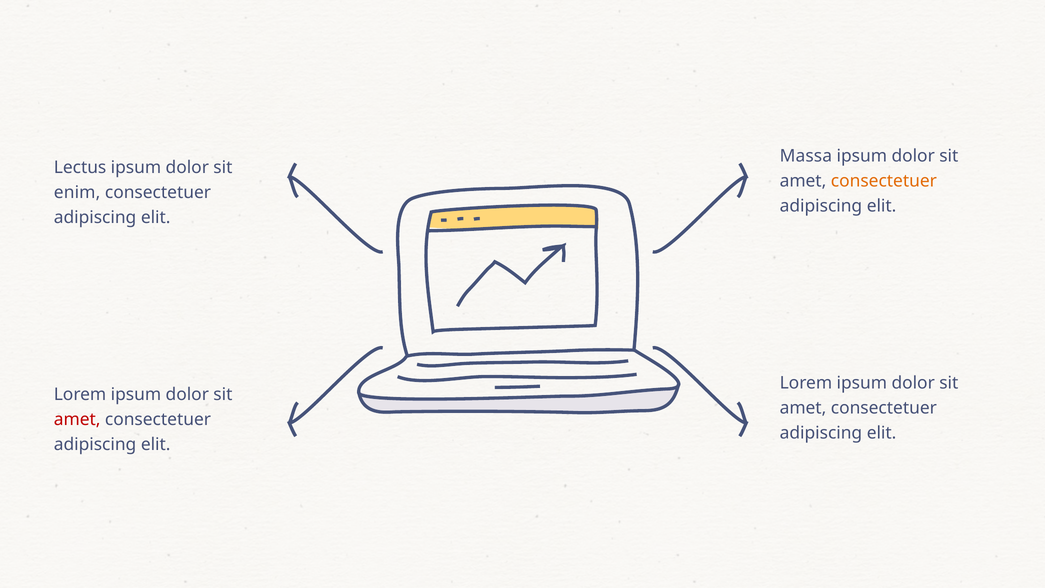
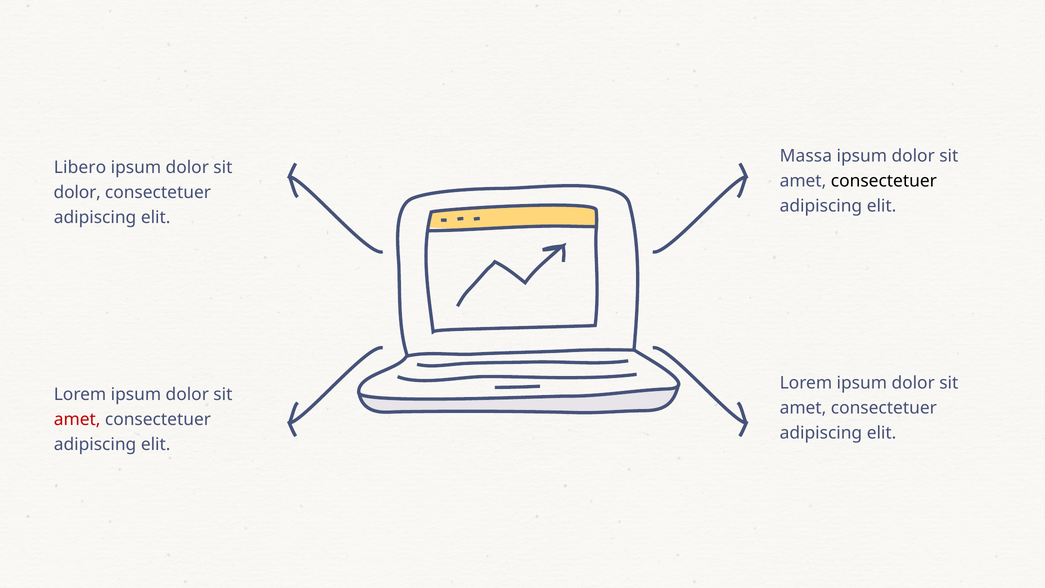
Lectus: Lectus -> Libero (80, 167)
consectetuer colour: orange -> black (884, 181)
enim: enim -> dolor (77, 192)
